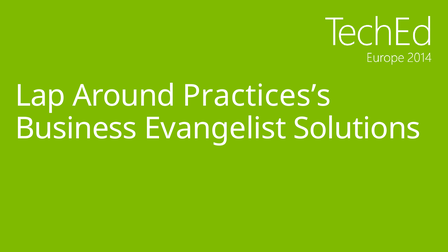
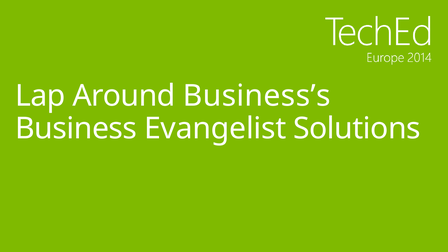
Practices’s: Practices’s -> Business’s (257, 96)
